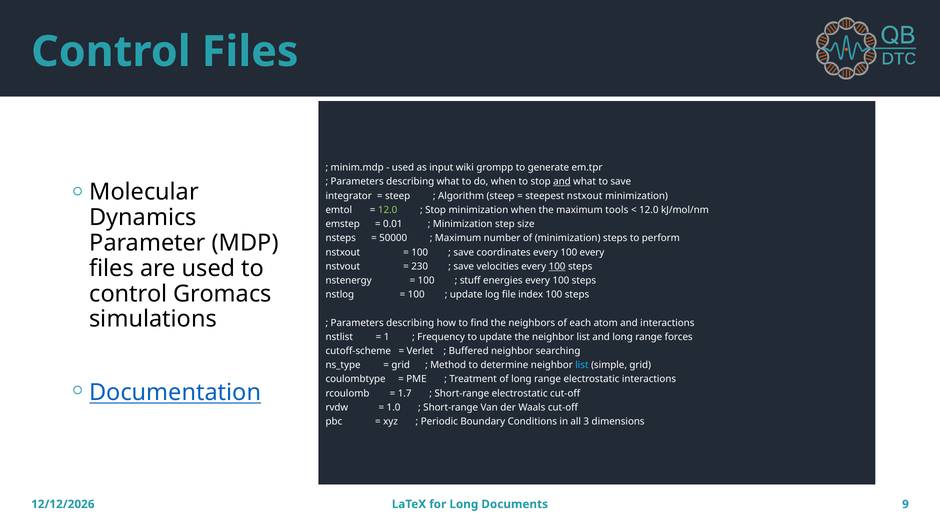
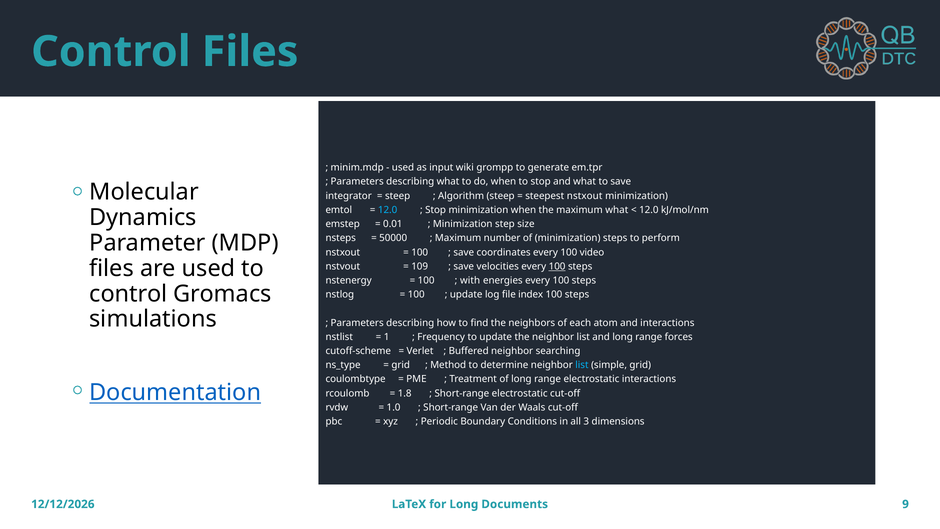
and underline: present -> none (562, 182)
12.0 colour: light green -> light blue (388, 210)
maximum tools: tools -> what (617, 210)
100 every: every -> video (592, 252)
230: 230 -> 109 (420, 266)
stuff: stuff -> with (470, 280)
1.7: 1.7 -> 1.8 (405, 393)
